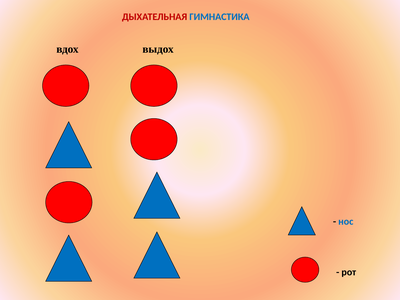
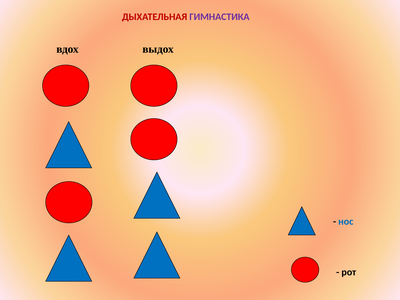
ГИМНАСТИКА colour: blue -> purple (219, 17)
